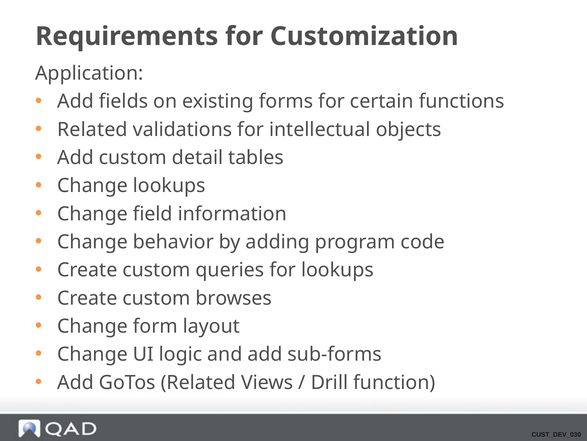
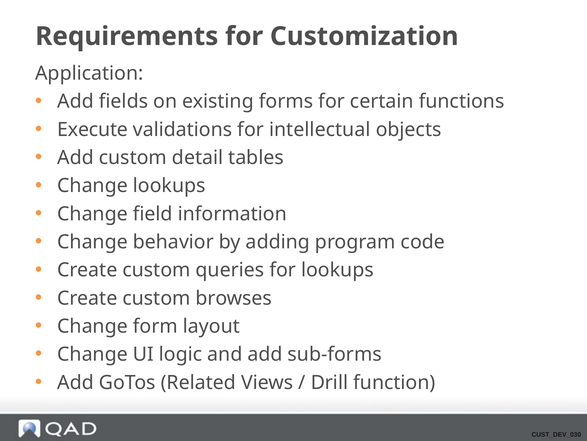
Related: Related -> Execute (93, 129)
